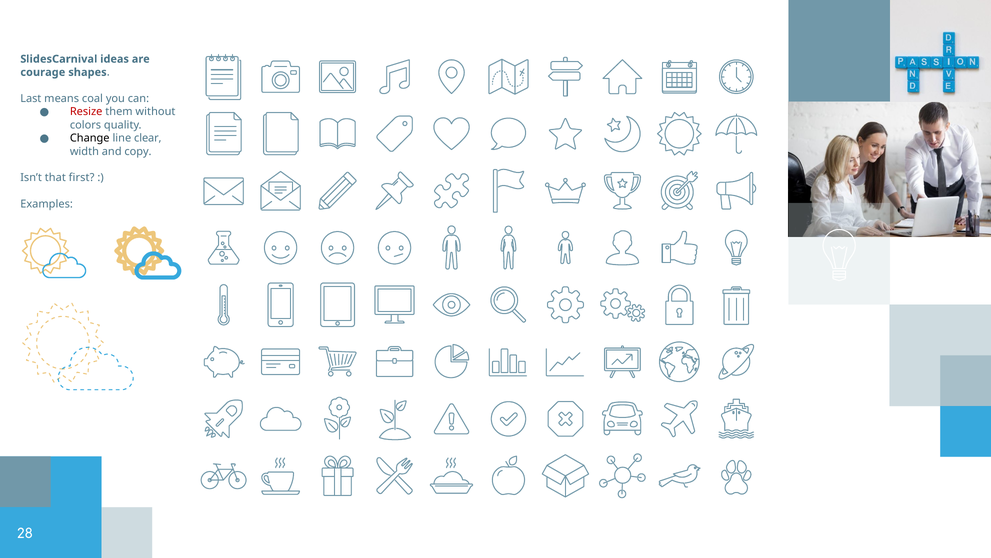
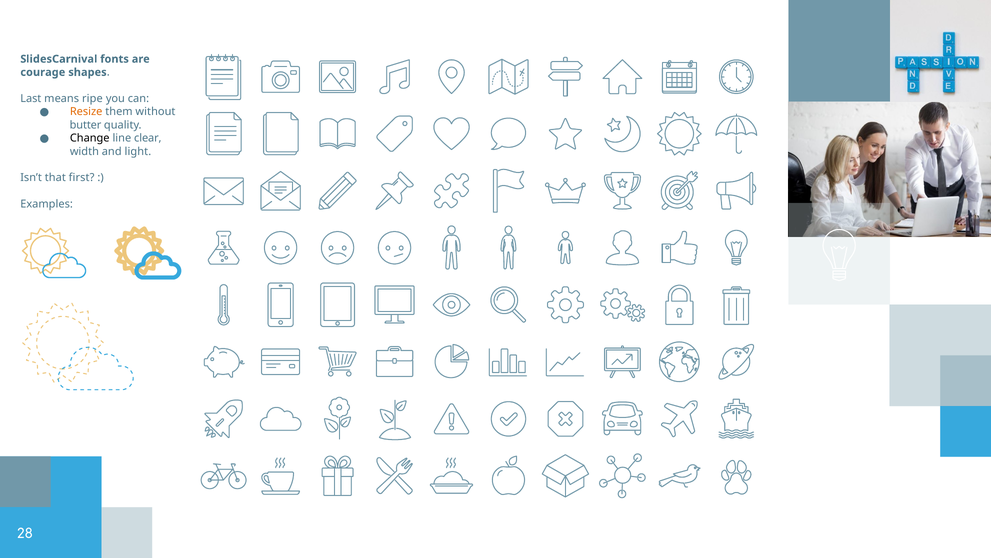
ideas: ideas -> fonts (115, 59)
coal: coal -> ripe (92, 99)
Resize colour: red -> orange (86, 112)
colors: colors -> butter (86, 125)
copy: copy -> light (138, 151)
